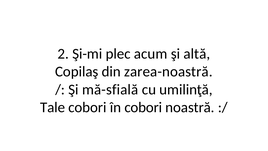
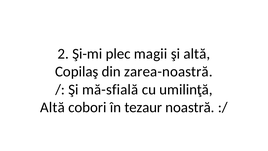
acum: acum -> magii (151, 54)
Tale: Tale -> Altă (52, 107)
în cobori: cobori -> tezaur (143, 107)
